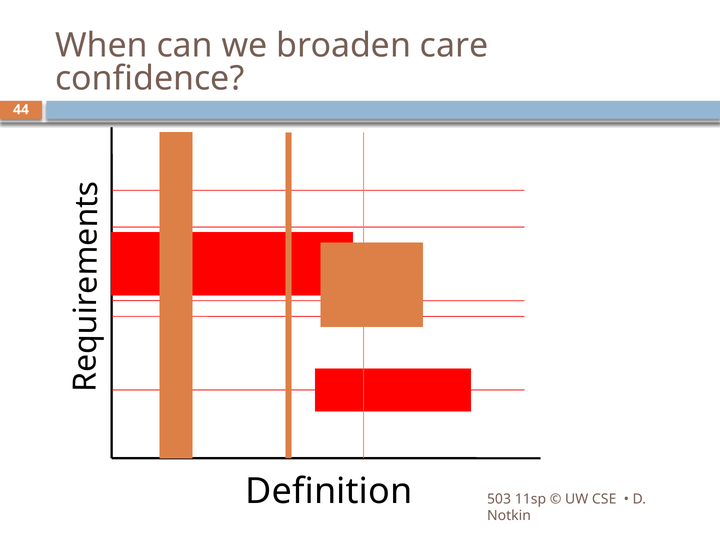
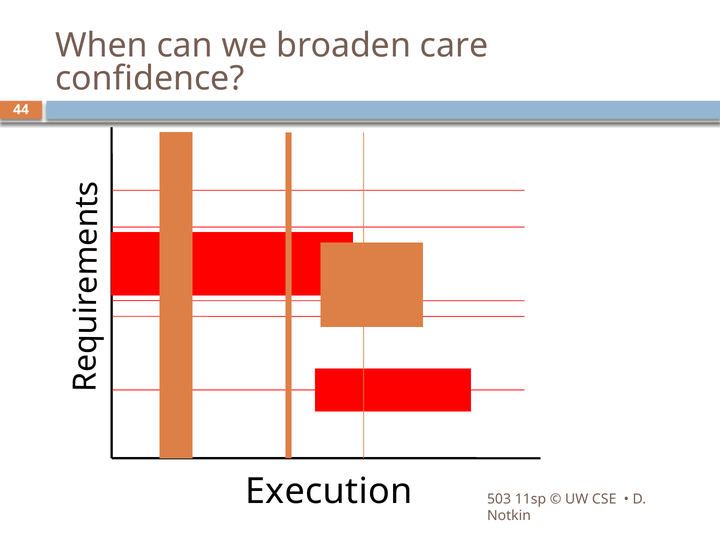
Definition: Definition -> Execution (329, 491)
